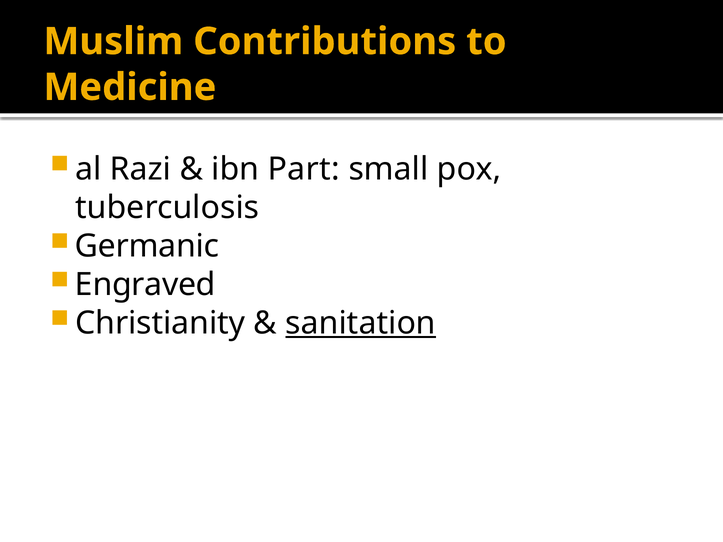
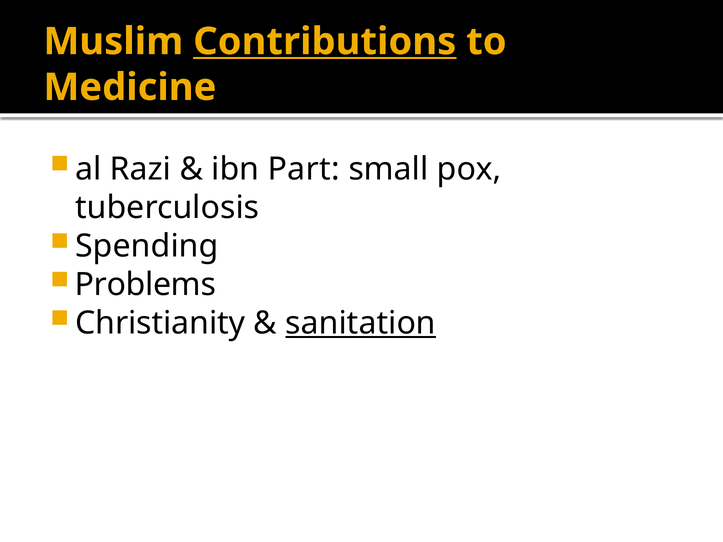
Contributions underline: none -> present (325, 42)
Germanic: Germanic -> Spending (147, 246)
Engraved: Engraved -> Problems (145, 285)
